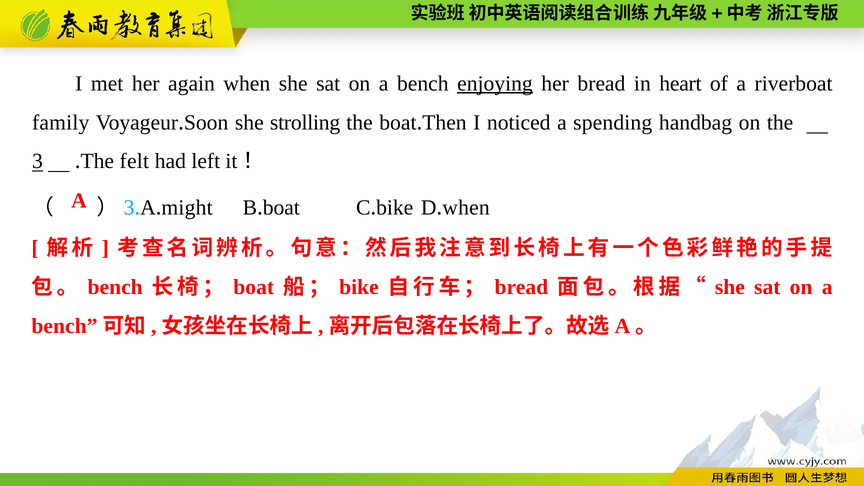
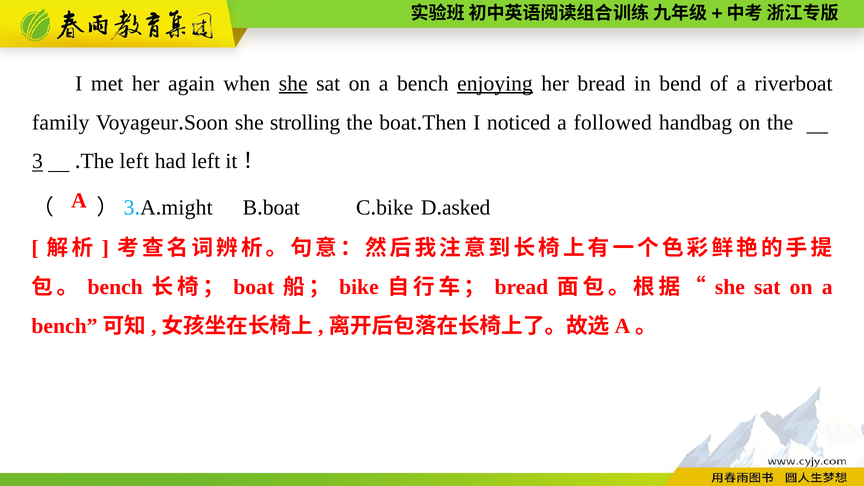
she underline: none -> present (293, 84)
heart: heart -> bend (680, 84)
spending: spending -> followed (613, 122)
The felt: felt -> left (134, 161)
when: when -> asked (466, 207)
